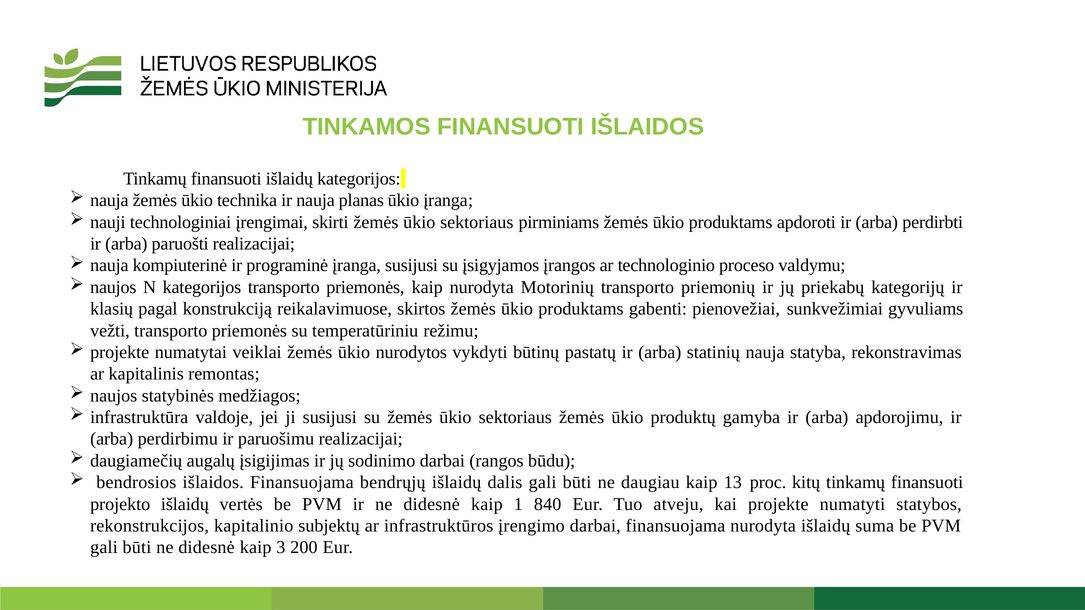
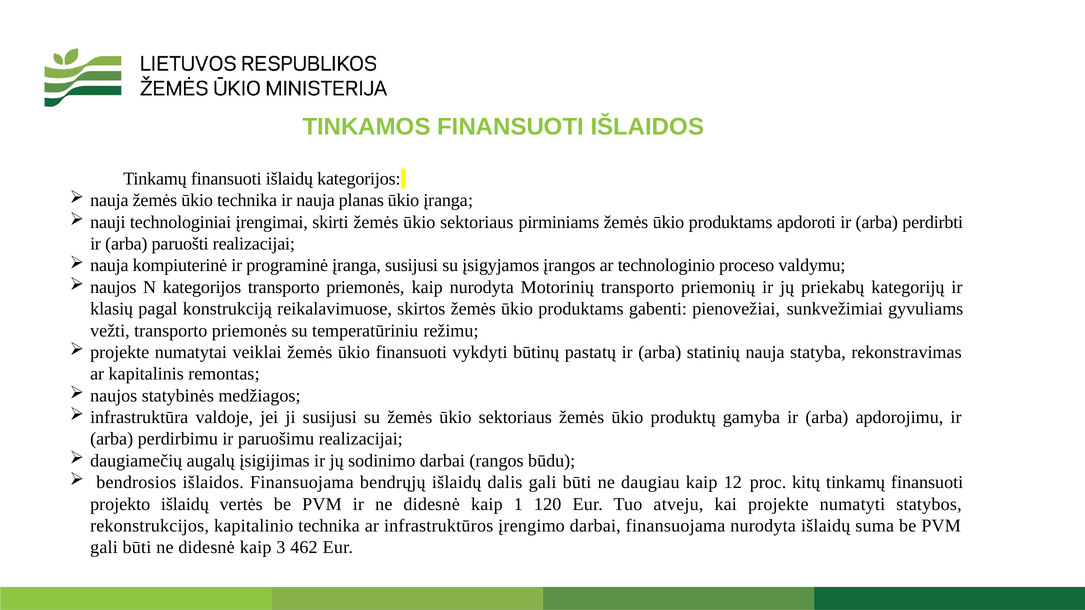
ūkio nurodytos: nurodytos -> finansuoti (411, 352)
13: 13 -> 12 (733, 483)
840: 840 -> 120 (548, 504)
kapitalinio subjektų: subjektų -> technika (329, 526)
200: 200 -> 462 (304, 548)
